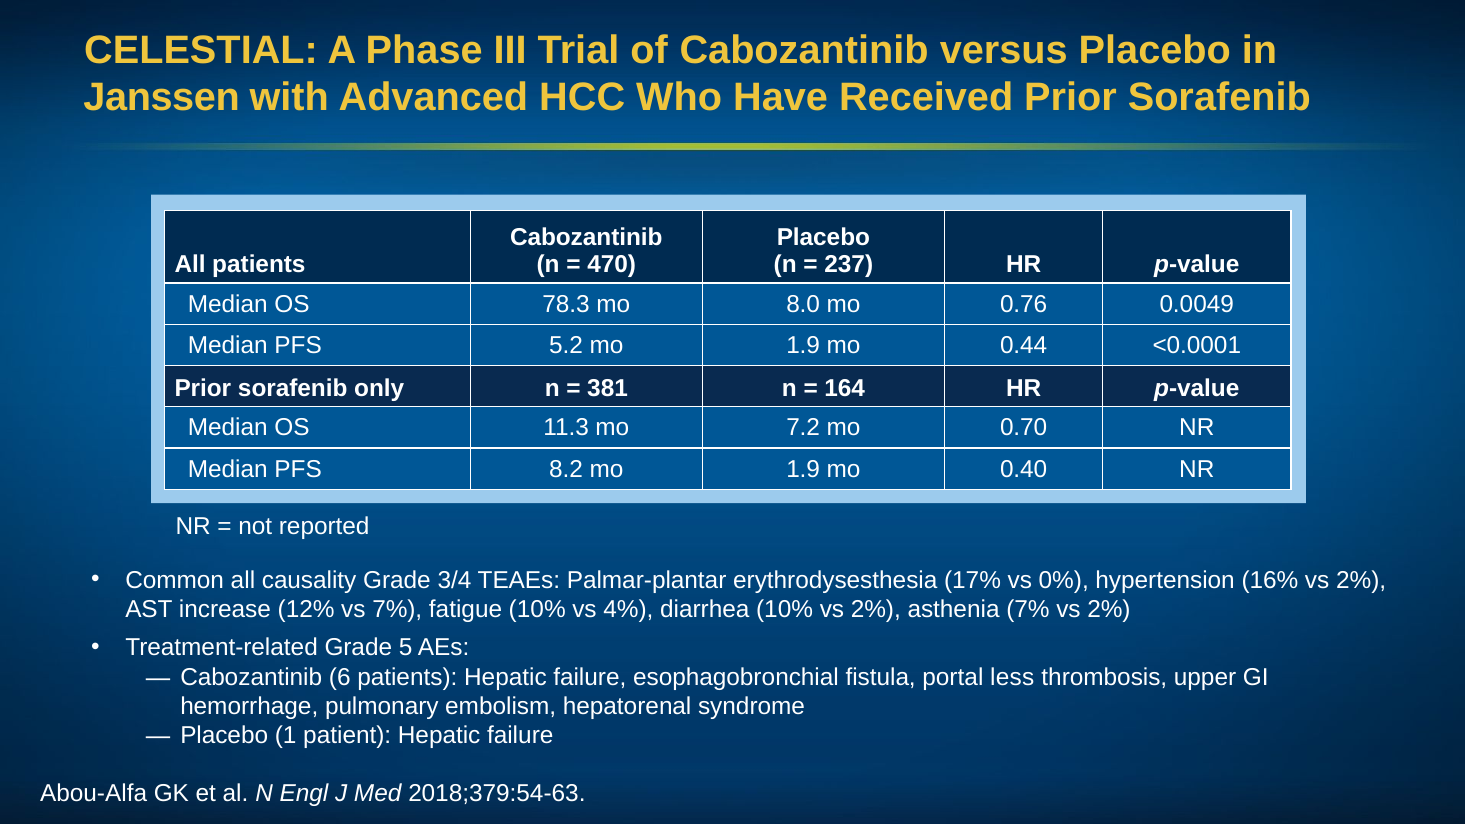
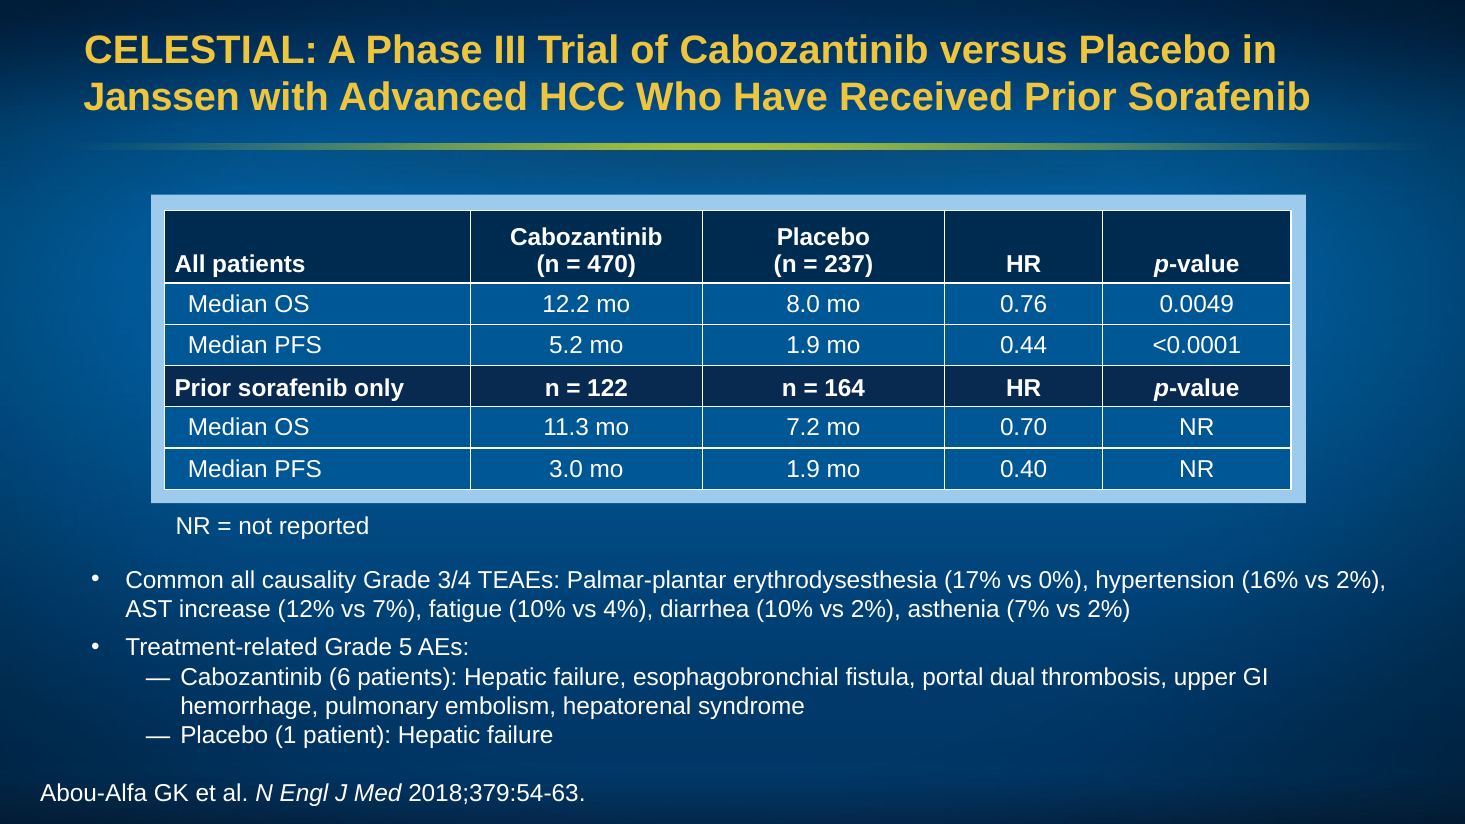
78.3: 78.3 -> 12.2 (566, 304)
381: 381 -> 122 (608, 388)
8.2: 8.2 -> 3.0 (566, 469)
less: less -> dual (1013, 677)
